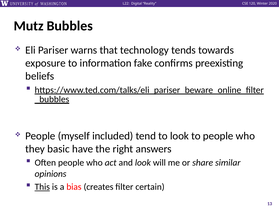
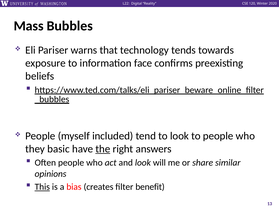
Mutz: Mutz -> Mass (29, 26)
fake: fake -> face (143, 63)
the underline: none -> present (103, 149)
certain: certain -> benefit (150, 187)
